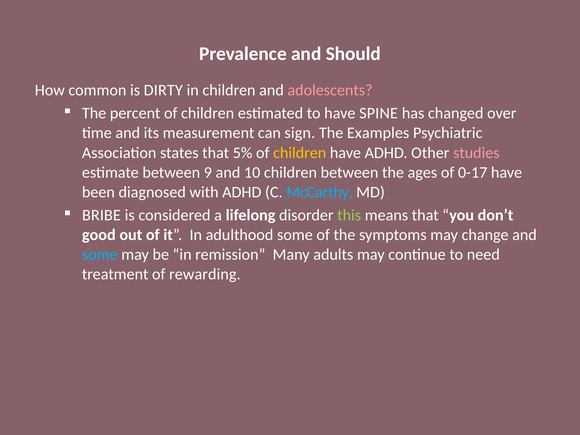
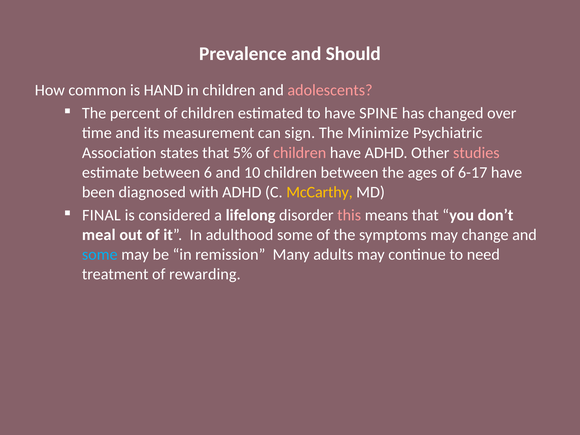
DIRTY: DIRTY -> HAND (163, 90)
Examples: Examples -> Minimize (378, 133)
children colour: yellow -> pink (300, 153)
9: 9 -> 6 (208, 172)
0-17: 0-17 -> 6-17 (473, 172)
McCarthy colour: light blue -> yellow (320, 192)
BRIBE: BRIBE -> FINAL (101, 215)
this colour: light green -> pink (349, 215)
good: good -> meal (99, 235)
